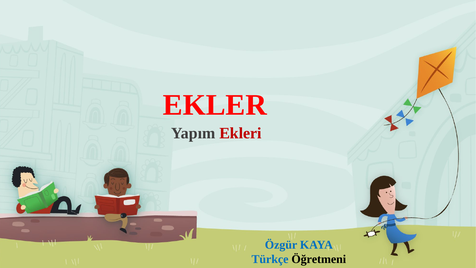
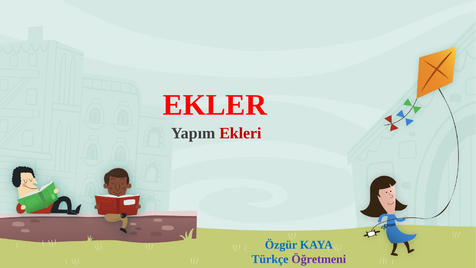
Öğretmeni colour: black -> purple (319, 259)
